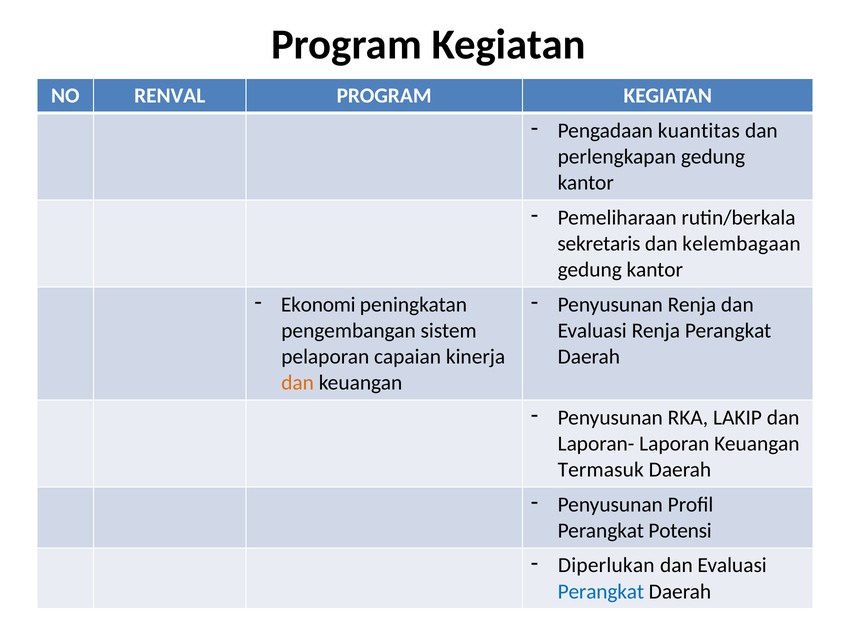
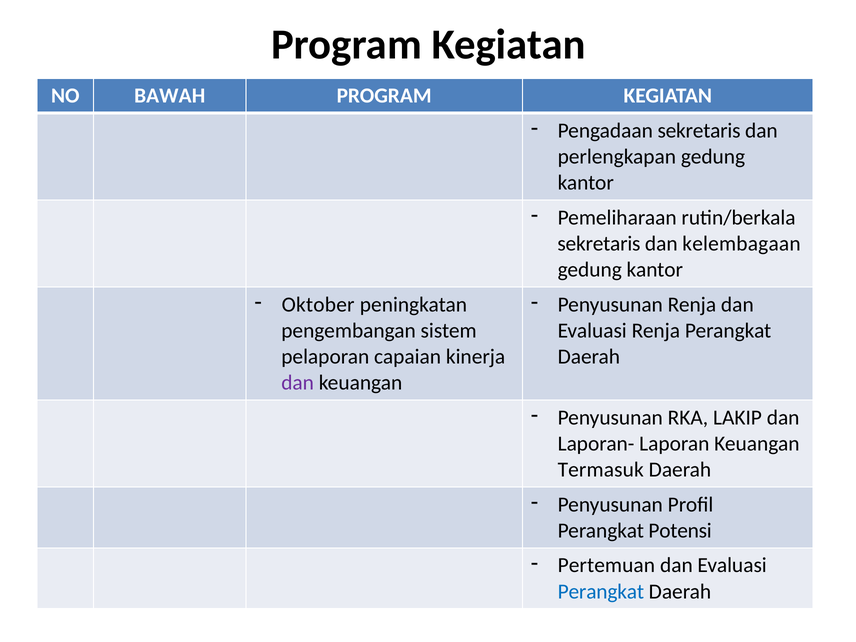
RENVAL: RENVAL -> BAWAH (170, 96)
Pengadaan kuantitas: kuantitas -> sekretaris (699, 131)
Ekonomi: Ekonomi -> Oktober (318, 305)
dan colour: orange -> purple (298, 383)
Diperlukan: Diperlukan -> Pertemuan (606, 565)
